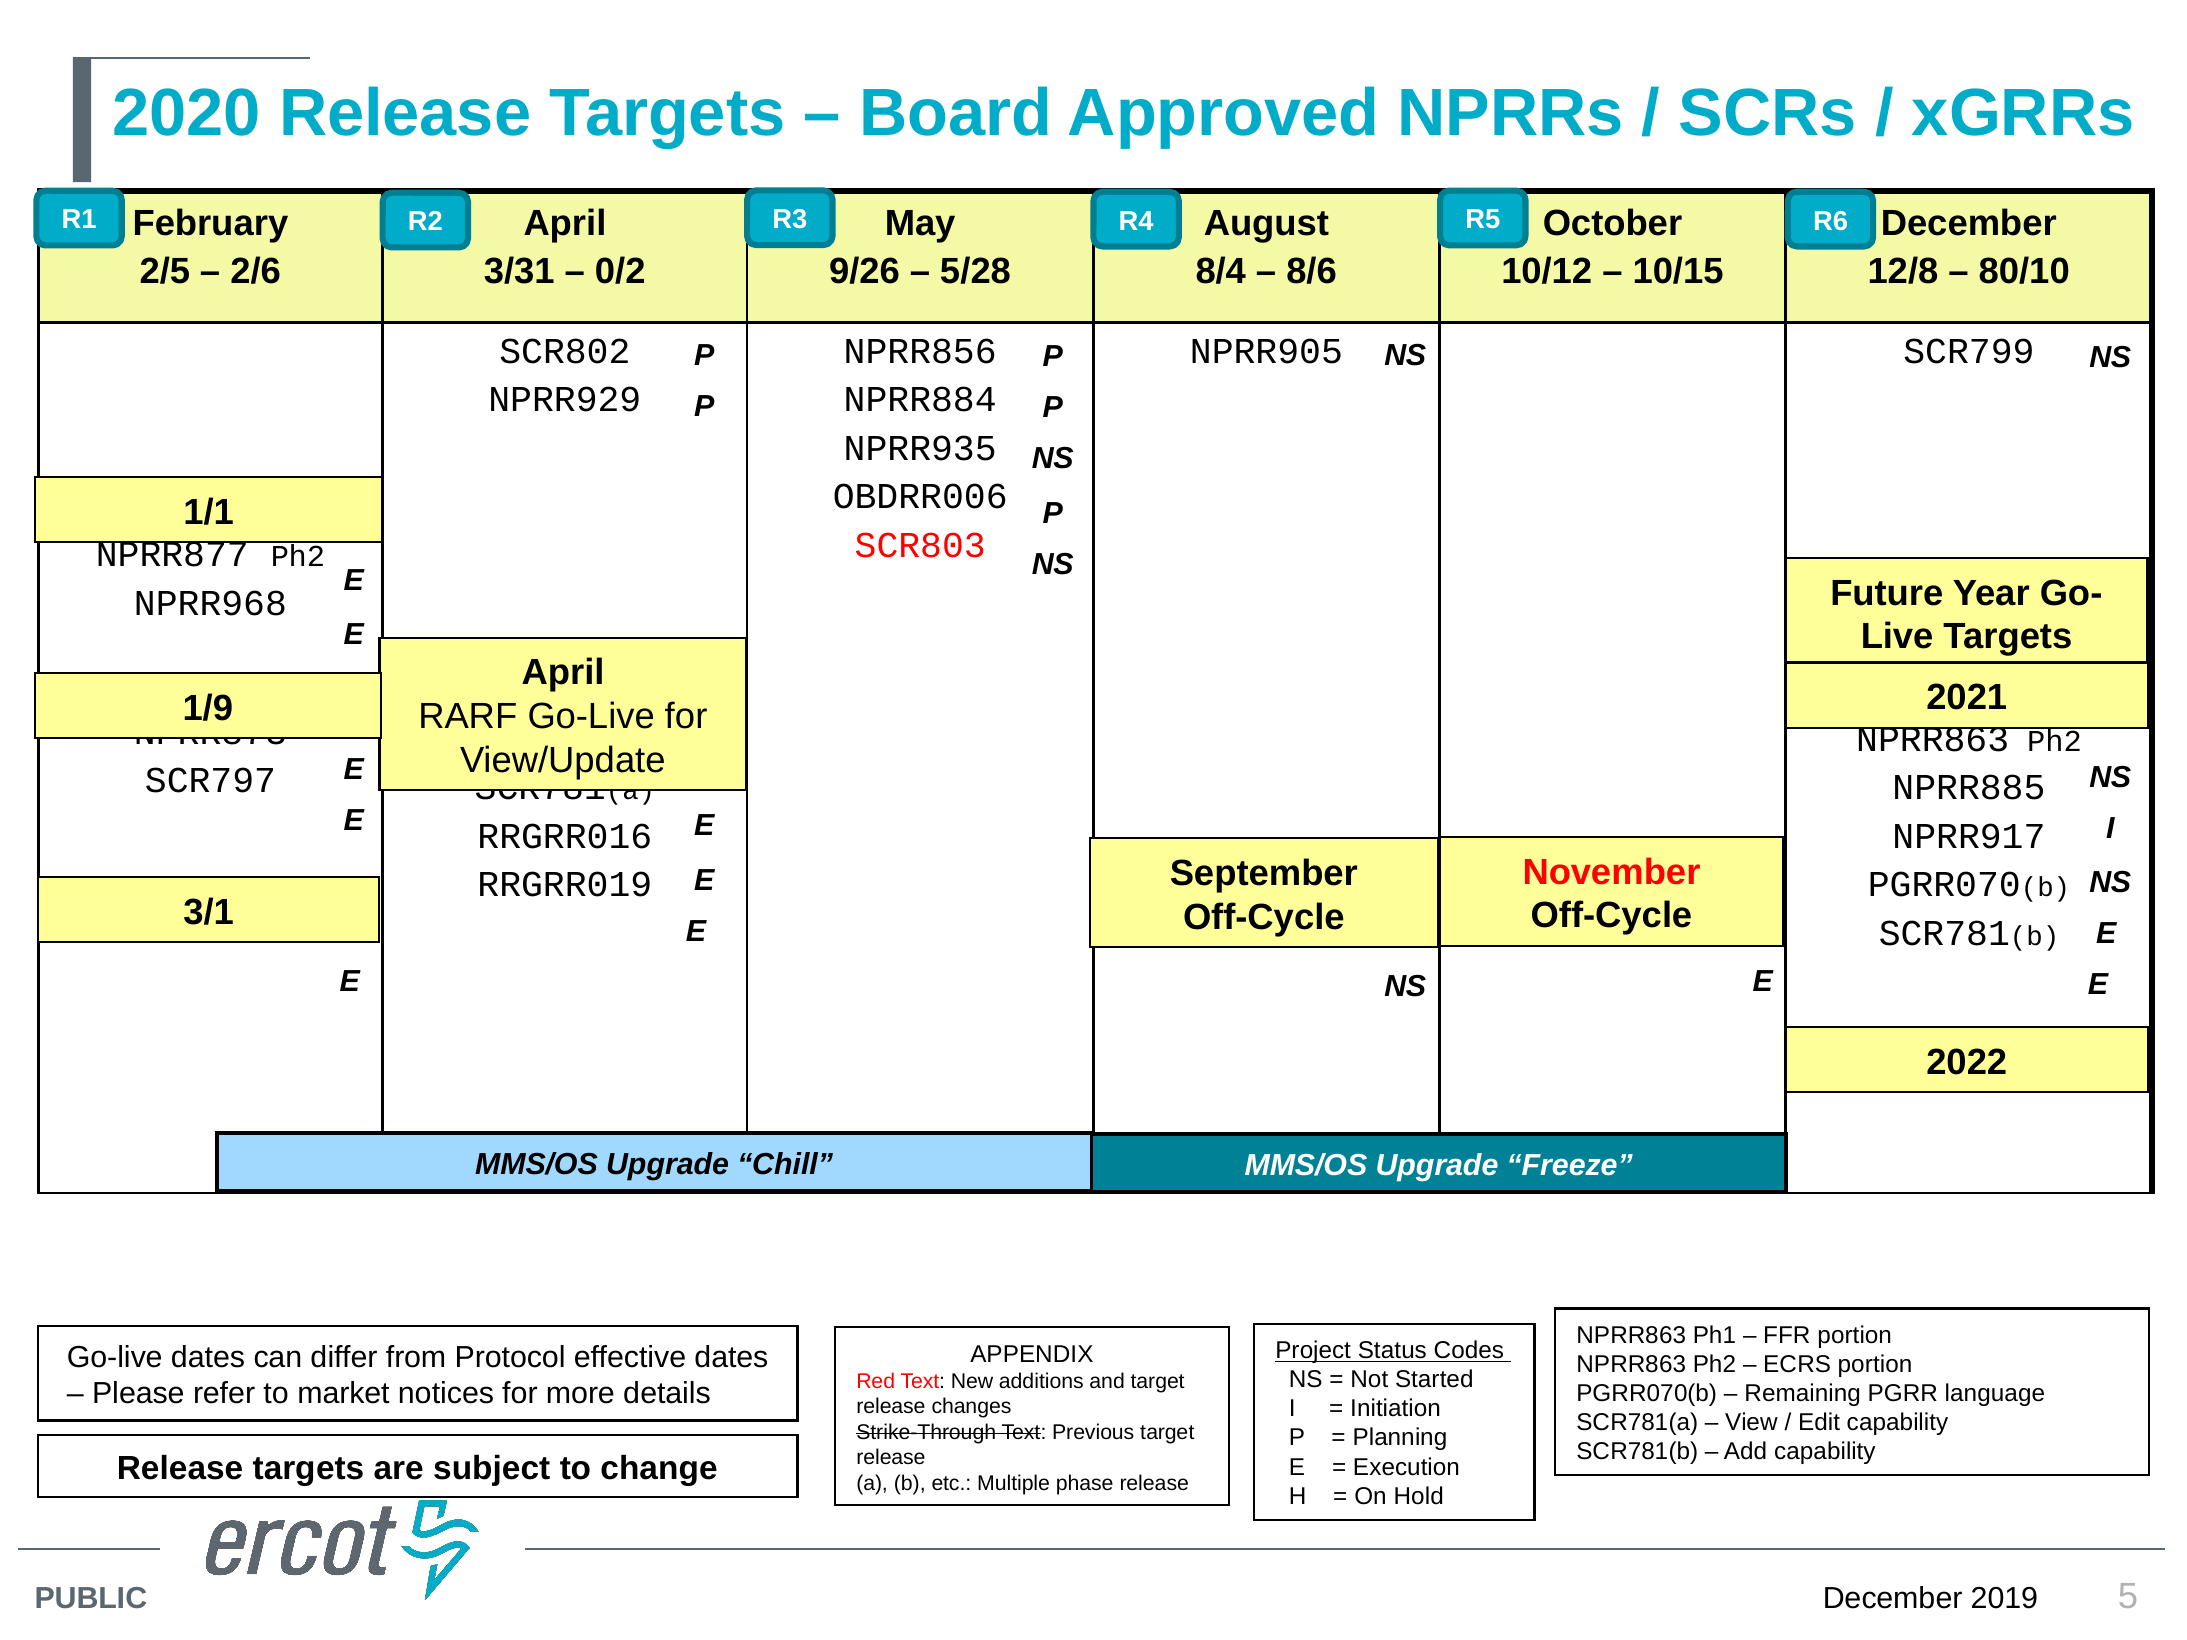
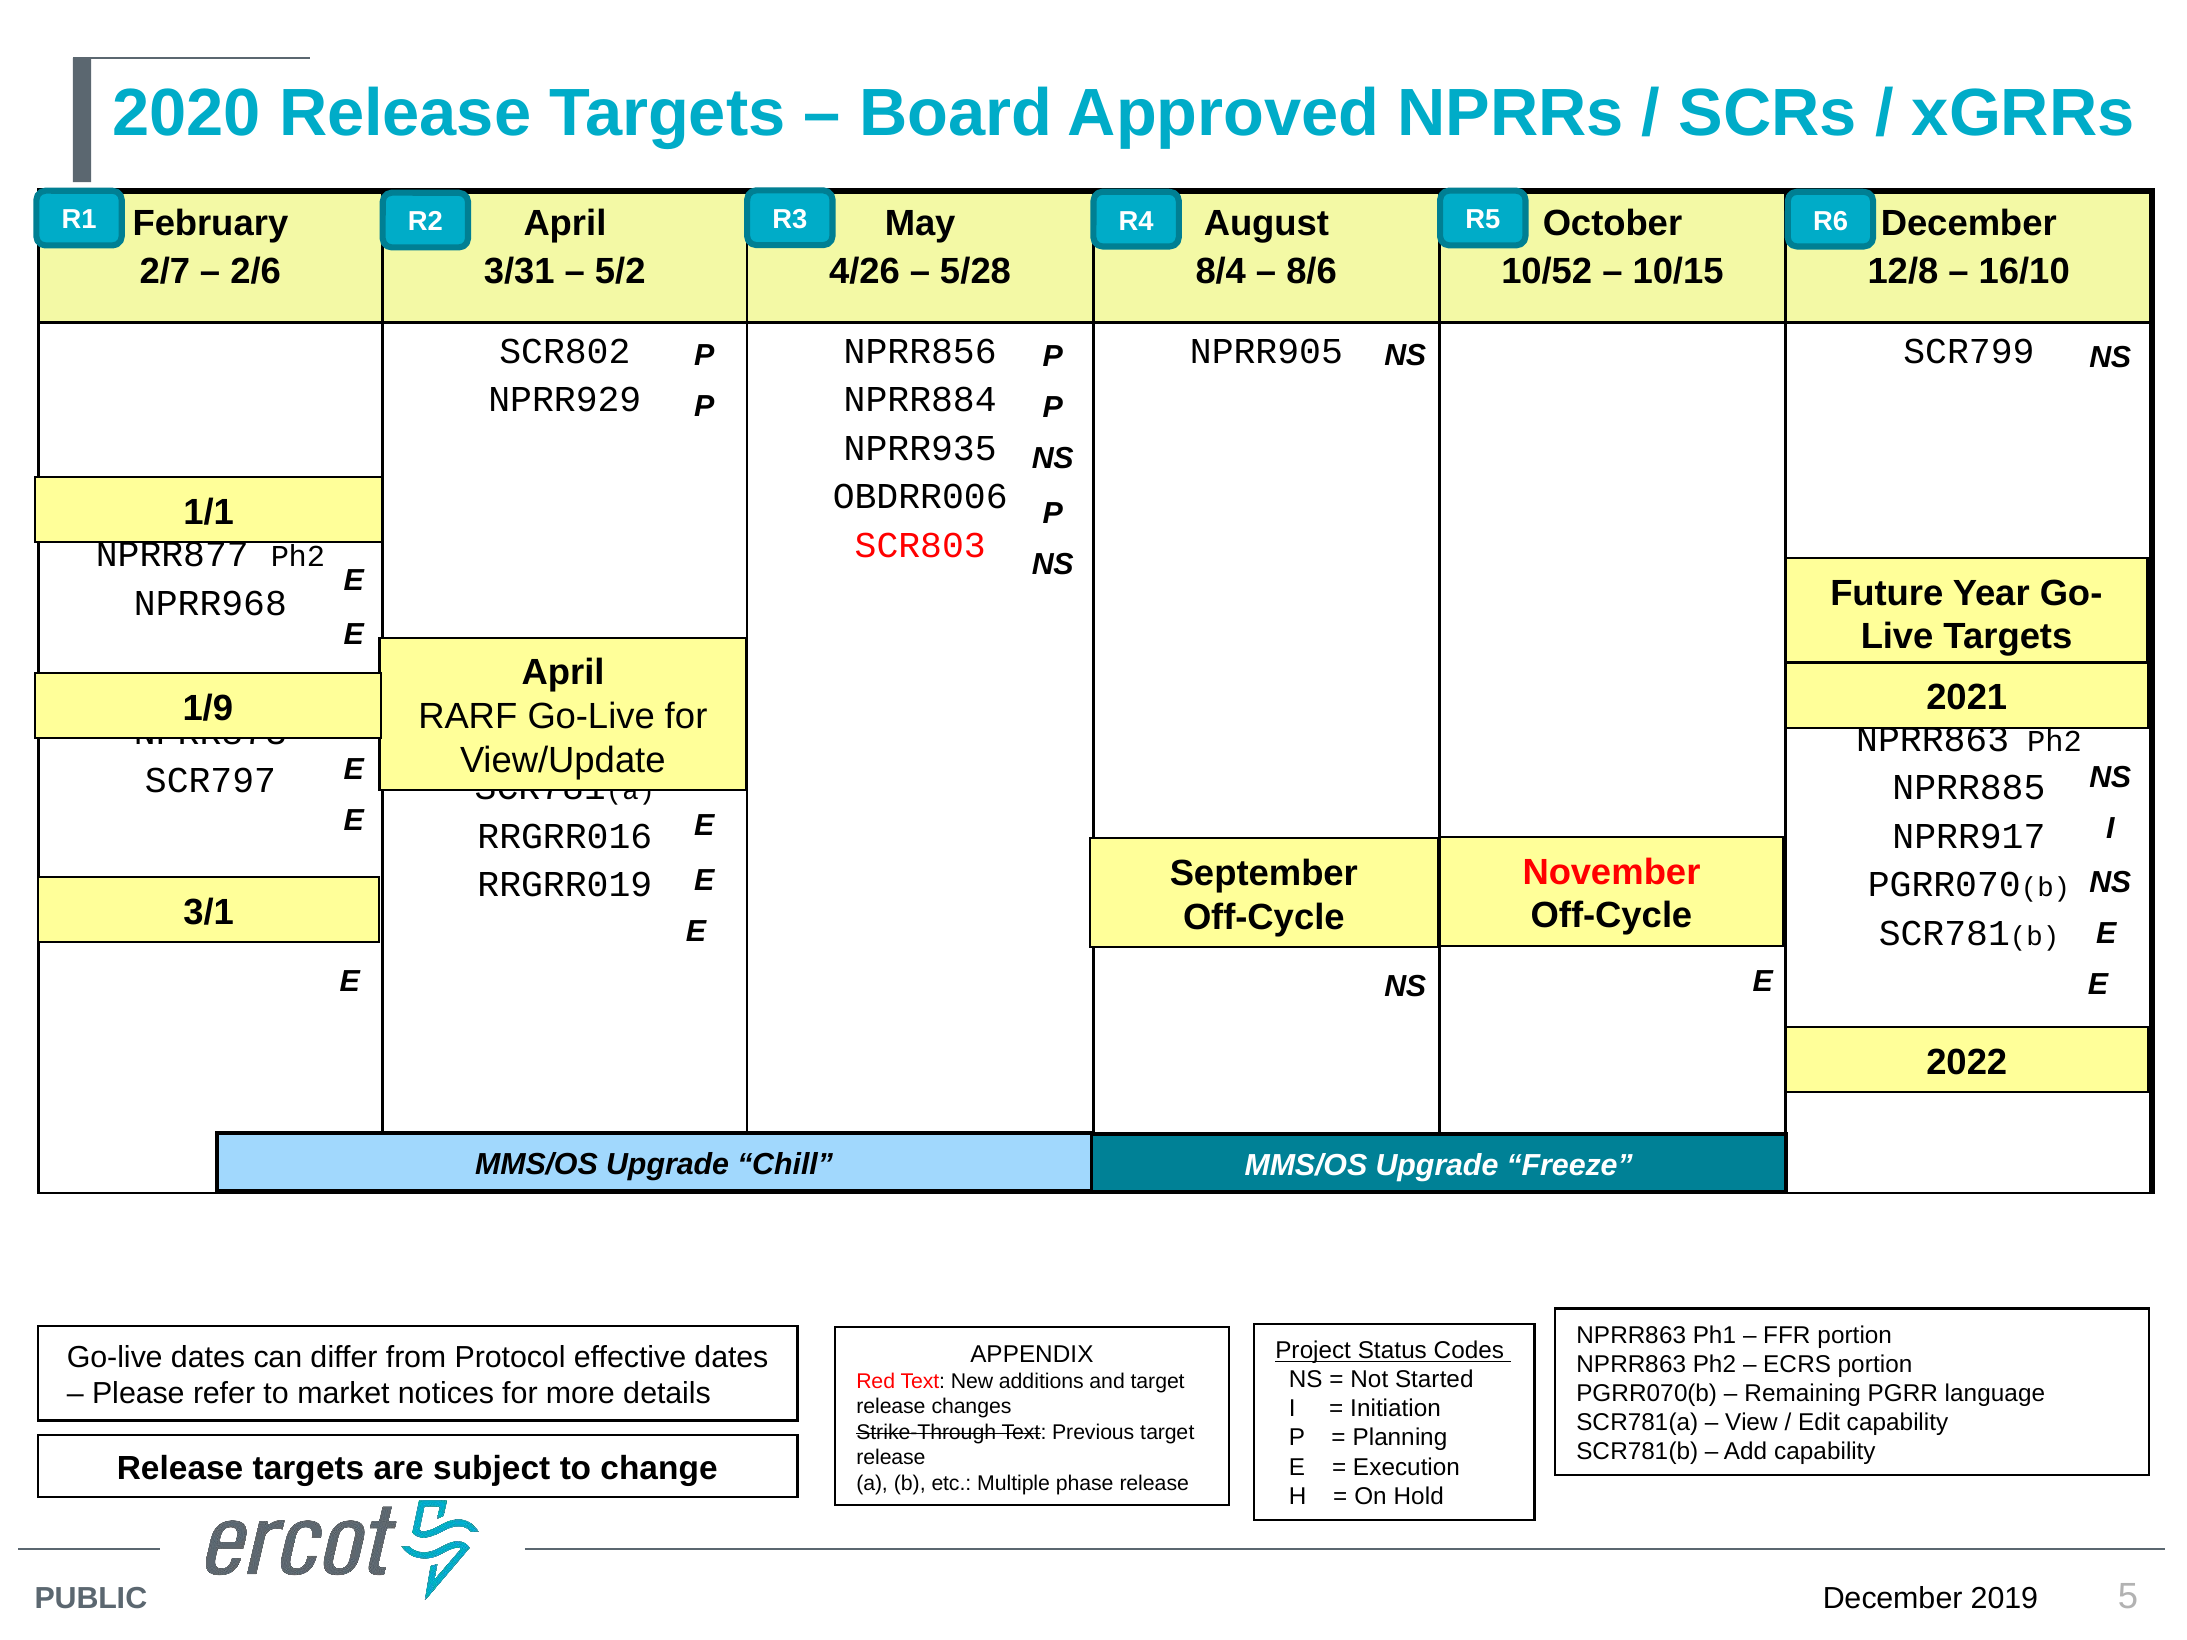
2/5: 2/5 -> 2/7 (165, 271)
0/2: 0/2 -> 5/2 (620, 271)
9/26: 9/26 -> 4/26 (864, 271)
10/12: 10/12 -> 10/52 (1547, 271)
80/10: 80/10 -> 16/10 (2024, 271)
